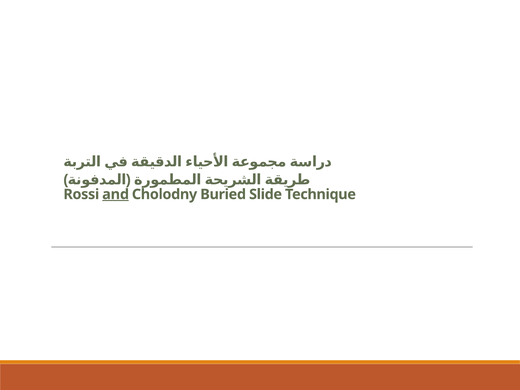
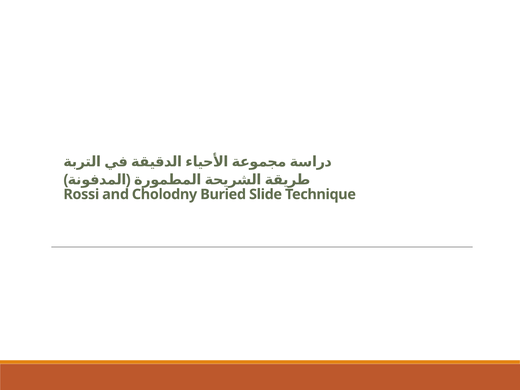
and underline: present -> none (116, 194)
